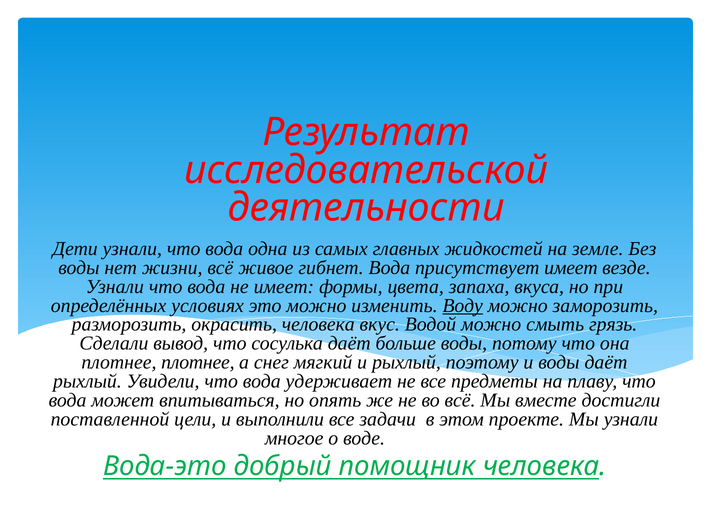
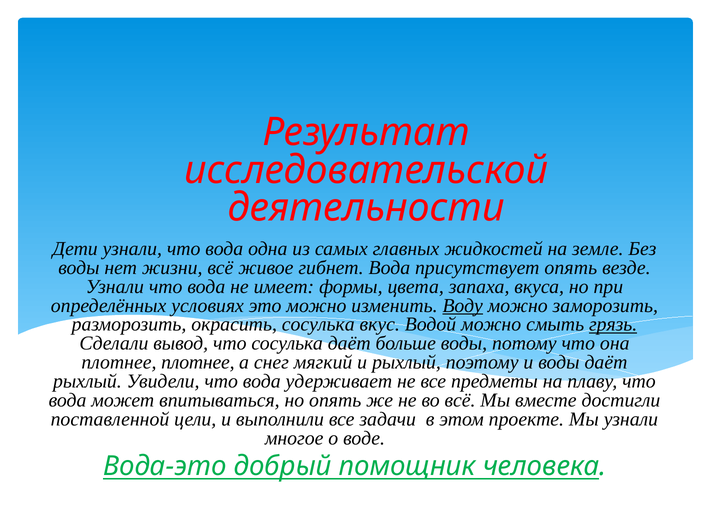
присутствует имеет: имеет -> опять (571, 268)
окрасить человека: человека -> сосулька (318, 325)
грязь underline: none -> present (613, 325)
